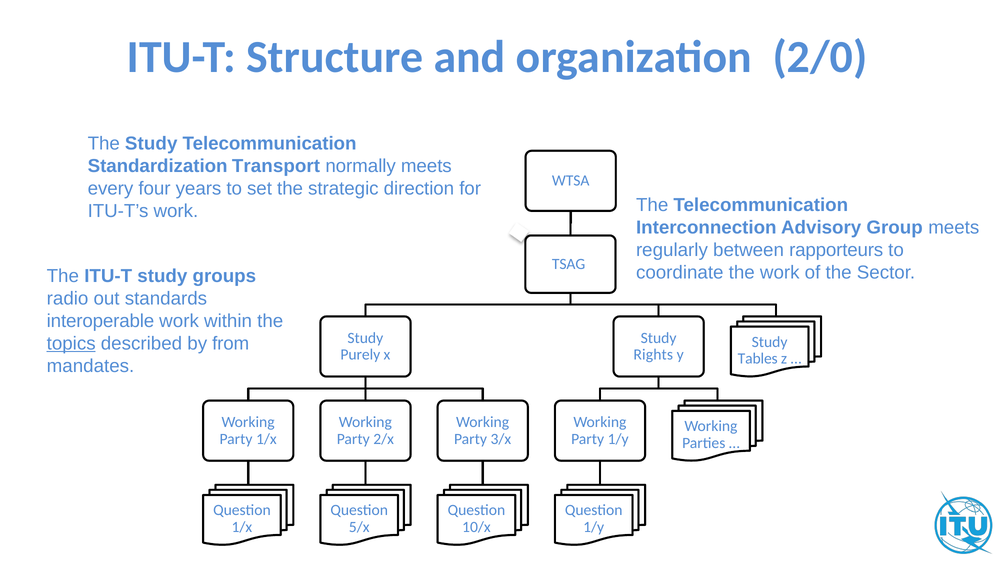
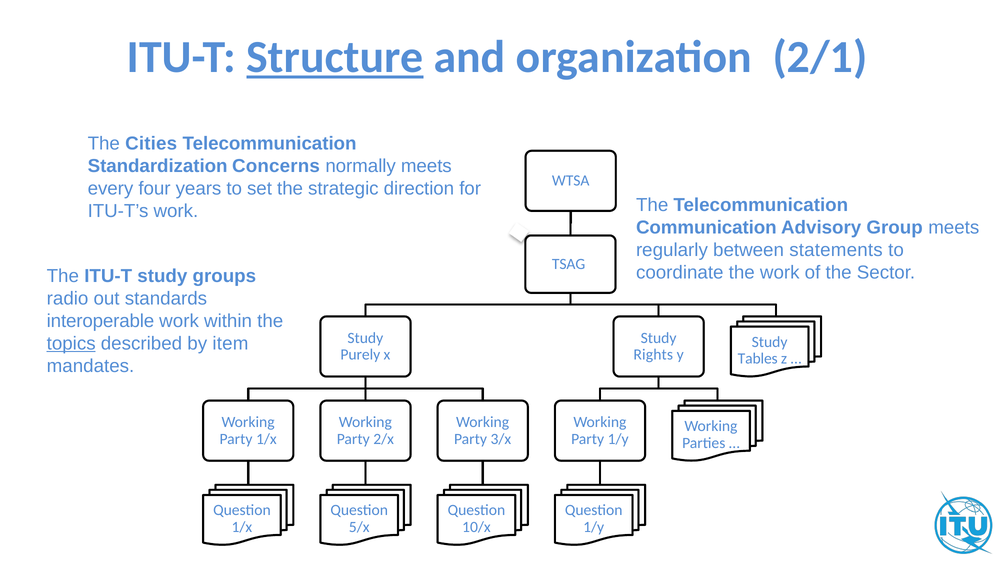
Structure underline: none -> present (335, 57)
2/0: 2/0 -> 2/1 (820, 57)
The Study: Study -> Cities (151, 143)
Transport: Transport -> Concerns (276, 166)
Interconnection: Interconnection -> Communication (706, 227)
rapporteurs: rapporteurs -> statements (836, 250)
from: from -> item (230, 344)
